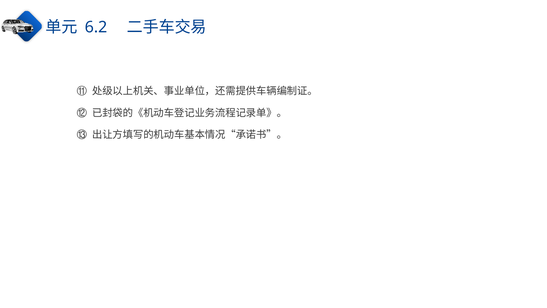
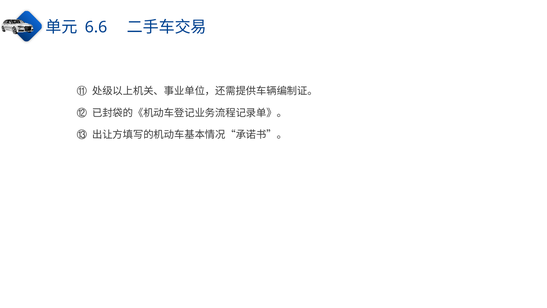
6.2: 6.2 -> 6.6 (96, 27)
